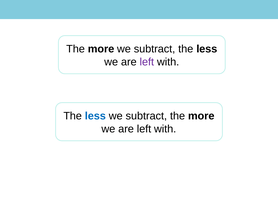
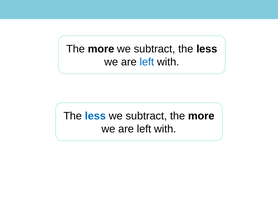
left colour: purple -> blue (147, 62)
